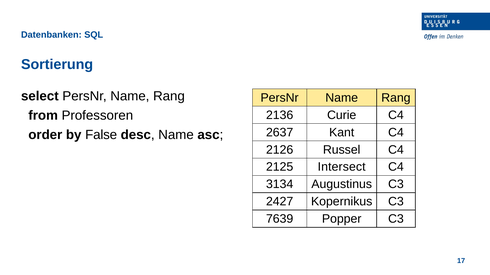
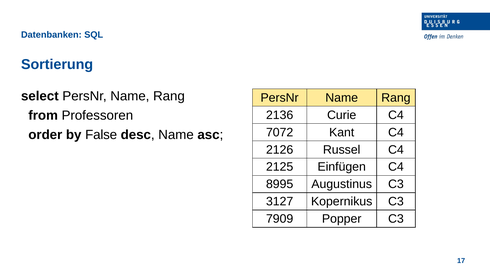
2637: 2637 -> 7072 (280, 133)
Intersect: Intersect -> Einfügen (342, 167)
3134: 3134 -> 8995 (280, 185)
2427: 2427 -> 3127 (280, 202)
7639: 7639 -> 7909 (280, 219)
